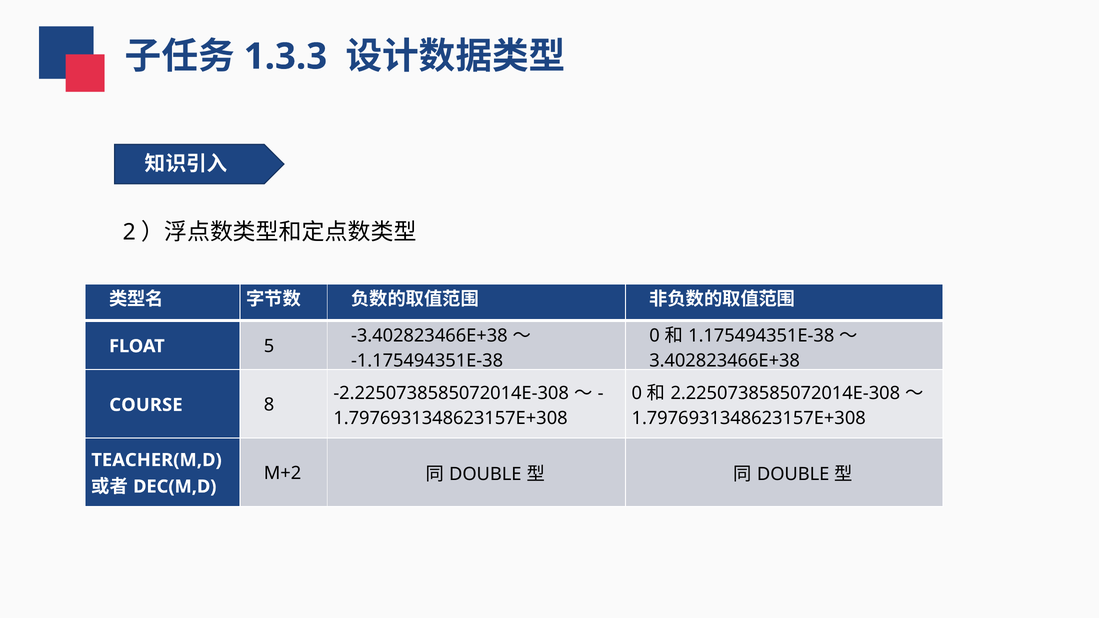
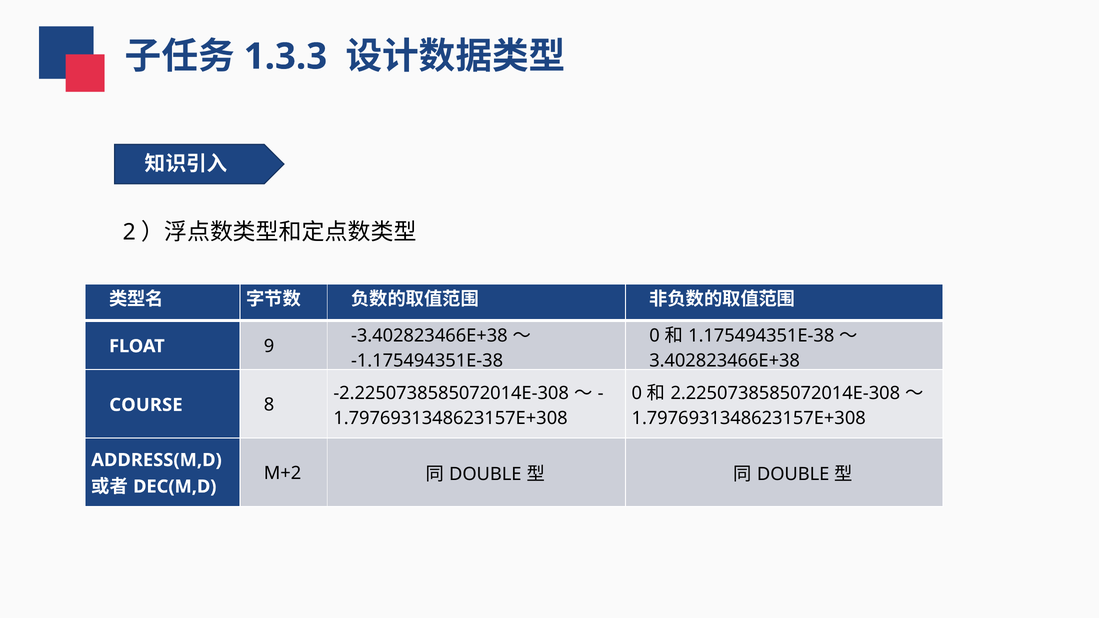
5: 5 -> 9 (269, 346)
TEACHER(M,D: TEACHER(M,D -> ADDRESS(M,D (157, 460)
